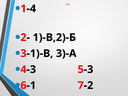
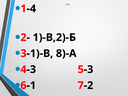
3)-А: 3)-А -> 8)-А (66, 53)
